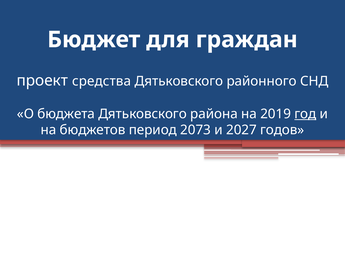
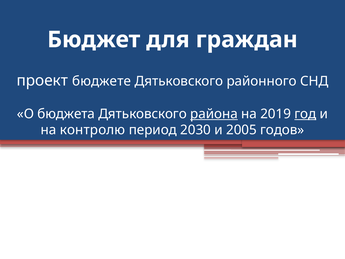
средства: средства -> бюджете (102, 81)
района underline: none -> present (214, 114)
бюджетов: бюджетов -> контролю (92, 130)
2073: 2073 -> 2030 (196, 130)
2027: 2027 -> 2005 (241, 130)
